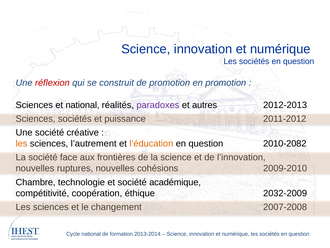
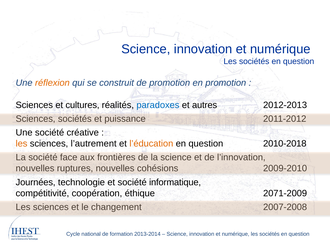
réflexion colour: red -> orange (52, 83)
et national: national -> cultures (82, 105)
paradoxes colour: purple -> blue (158, 105)
2010-2082: 2010-2082 -> 2010-2018 (285, 143)
Chambre: Chambre -> Journées (36, 182)
académique: académique -> informatique (175, 182)
2032-2009: 2032-2009 -> 2071-2009 (285, 193)
